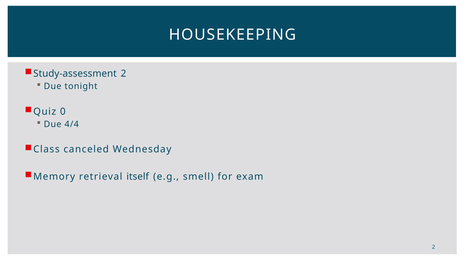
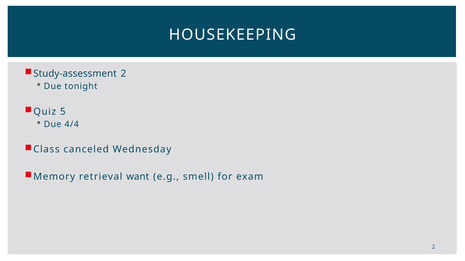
0: 0 -> 5 (63, 112)
itself: itself -> want (138, 177)
